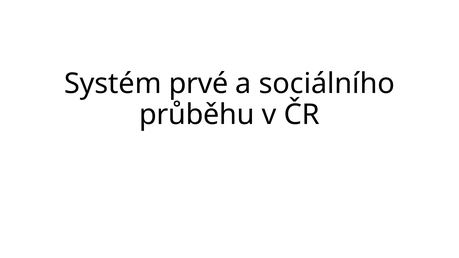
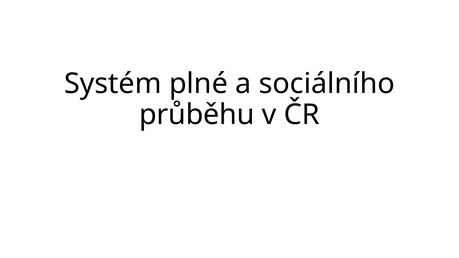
prvé: prvé -> plné (198, 84)
